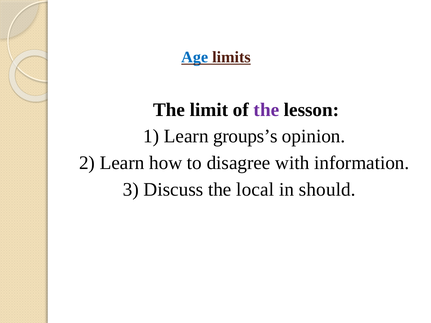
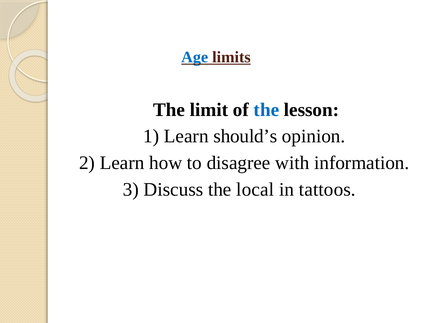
the colour: purple -> blue (266, 110)
groups’s: groups’s -> should’s (245, 136)
should: should -> tattoos (327, 190)
